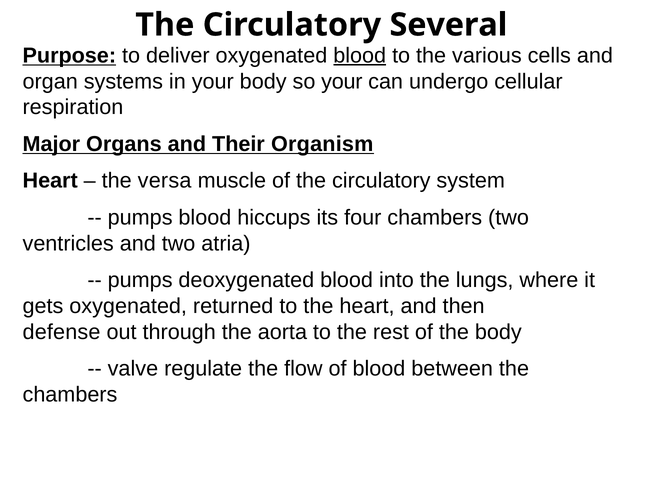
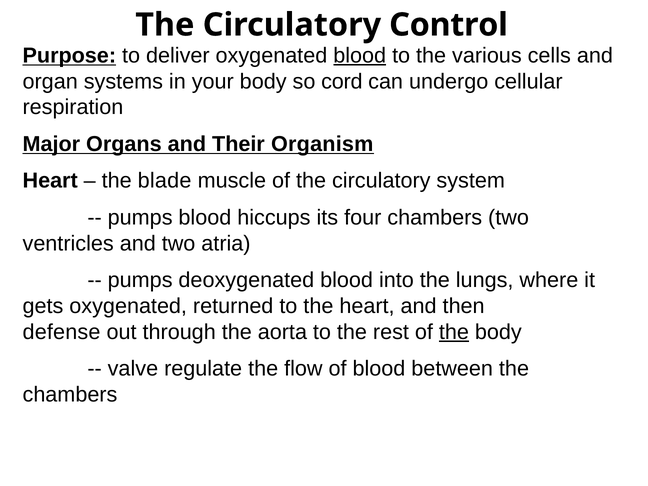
Several: Several -> Control (448, 25)
so your: your -> cord (342, 81)
versa: versa -> blade (165, 181)
the underline: none -> present (454, 332)
